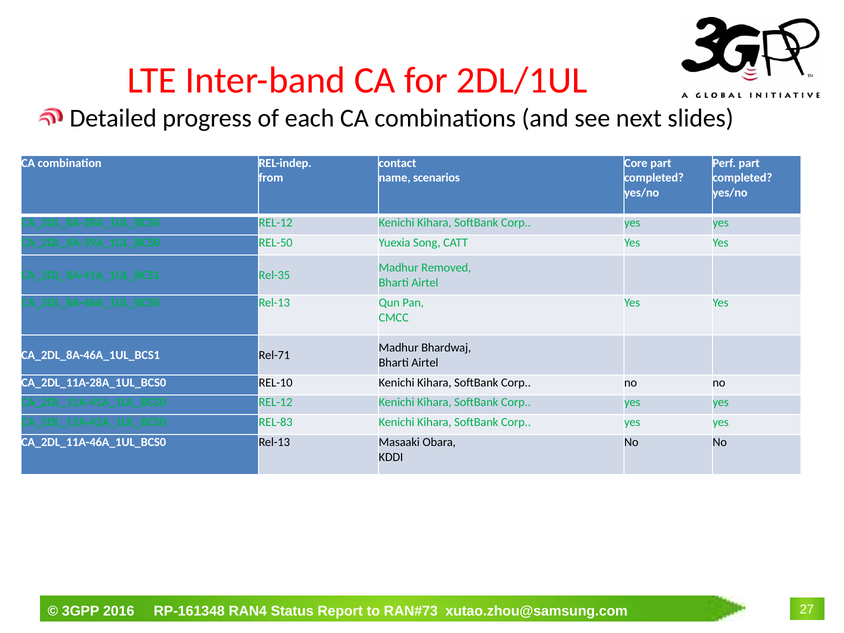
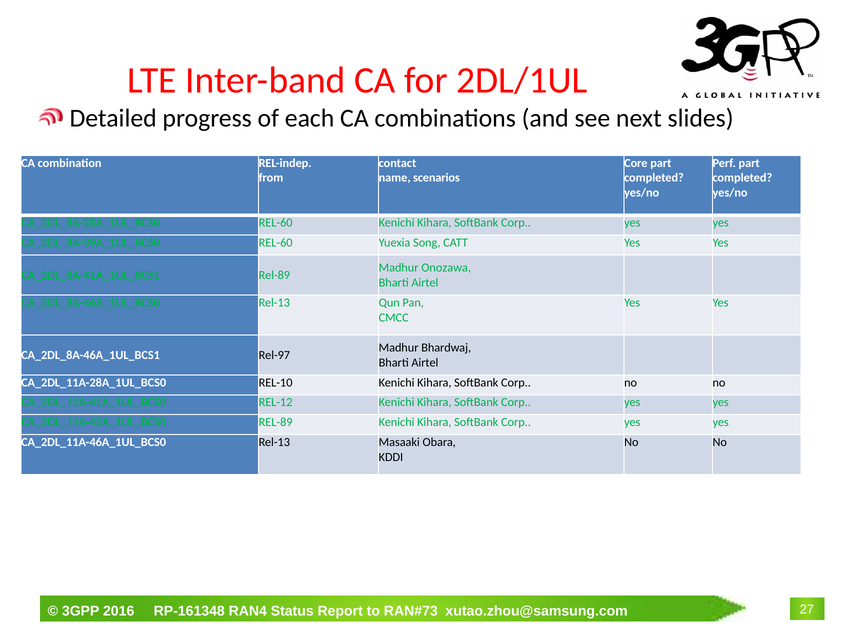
REL-12: REL-12 -> REL-60 (276, 223)
REL-50: REL-50 -> REL-60 (276, 243)
Removed: Removed -> Onozawa (446, 268)
Rel-35: Rel-35 -> Rel-89 (274, 275)
Rel-71: Rel-71 -> Rel-97 (274, 355)
REL-83: REL-83 -> REL-89 (276, 422)
